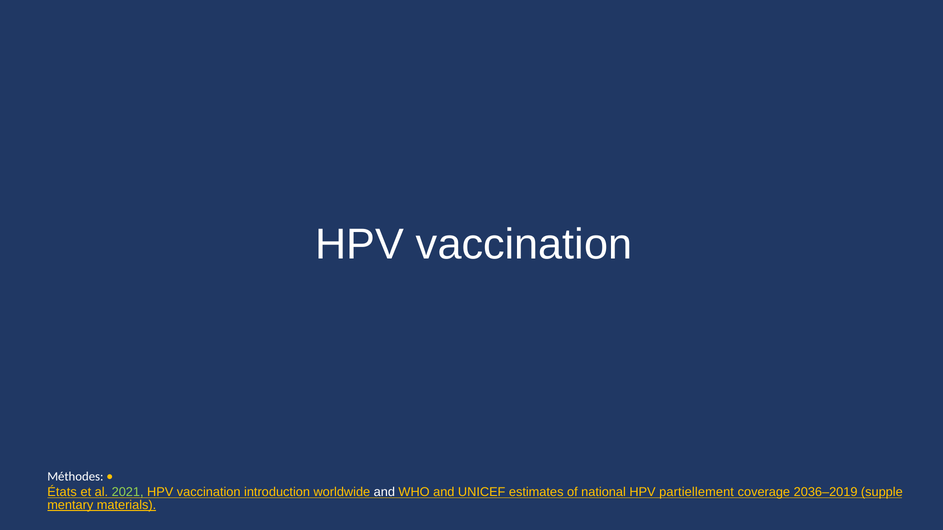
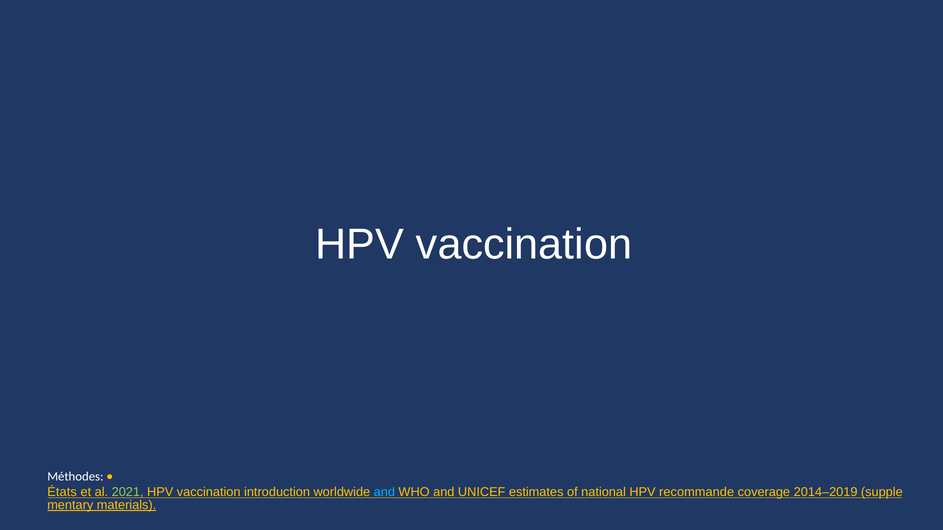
and colour: white -> light blue (384, 492)
partiellement: partiellement -> recommande (697, 492)
2036–2019: 2036–2019 -> 2014–2019 (826, 492)
